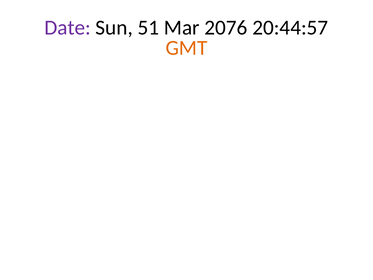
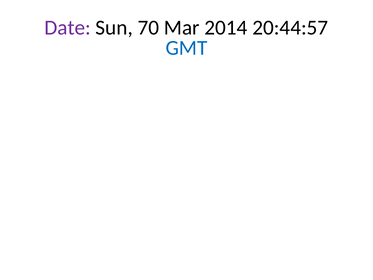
51: 51 -> 70 (148, 28)
2076: 2076 -> 2014 (226, 28)
GMT colour: orange -> blue (186, 48)
